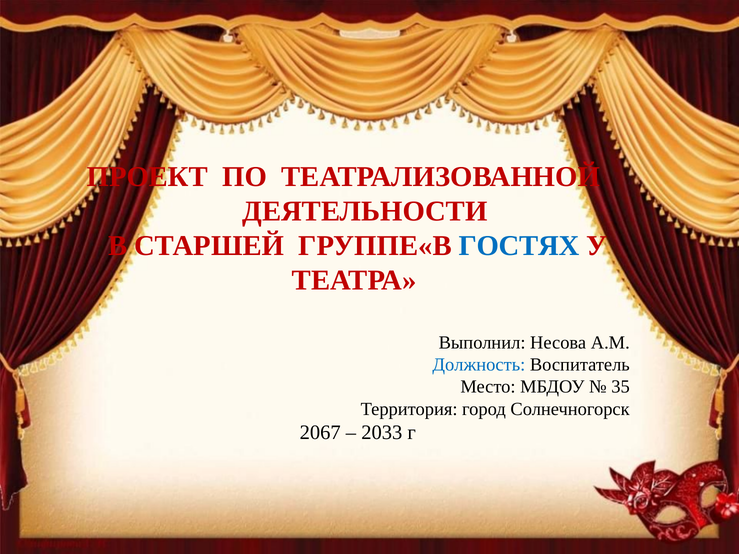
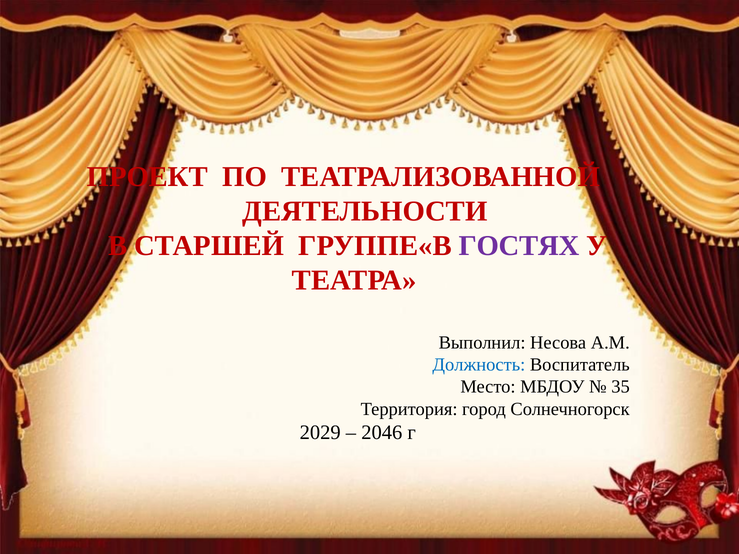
ГОСТЯХ colour: blue -> purple (519, 246)
2067: 2067 -> 2029 (320, 433)
2033: 2033 -> 2046 (382, 433)
